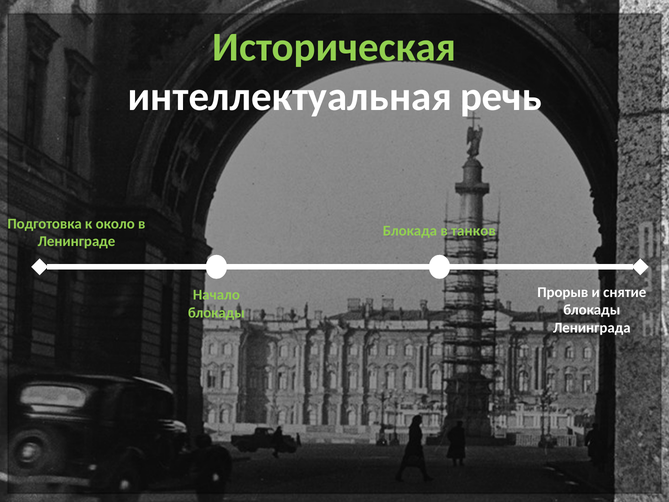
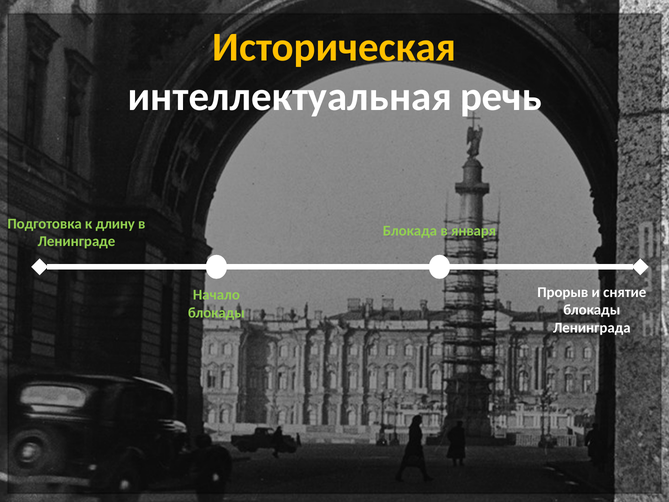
Историческая colour: light green -> yellow (334, 47)
около: около -> длину (115, 224)
танков: танков -> января (474, 231)
